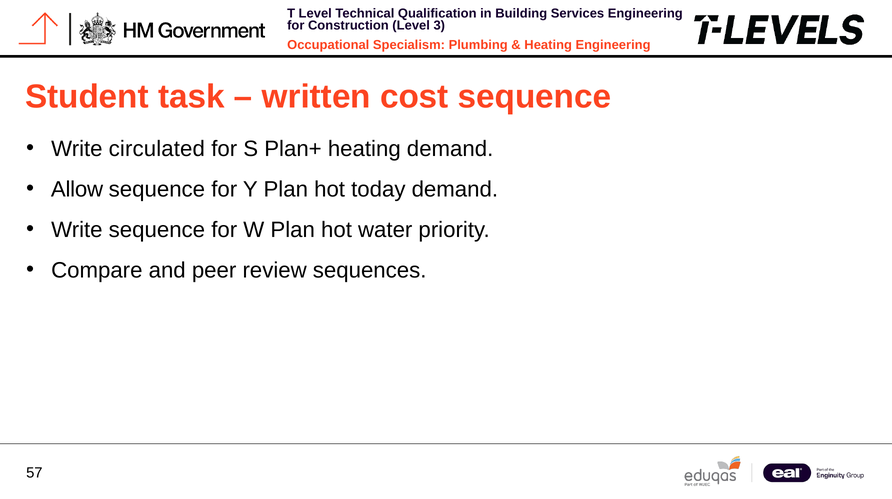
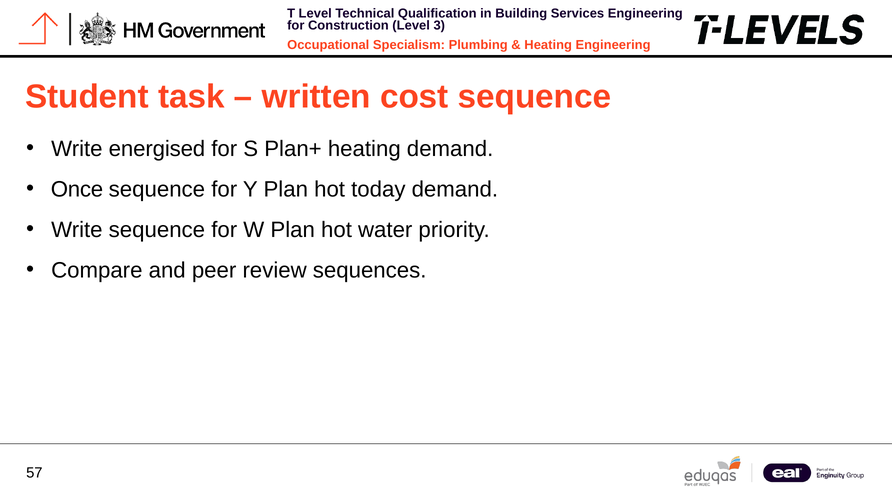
circulated: circulated -> energised (157, 149)
Allow: Allow -> Once (77, 189)
